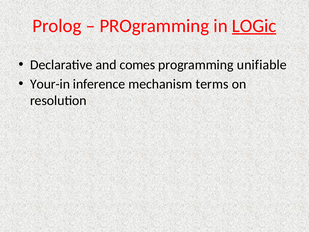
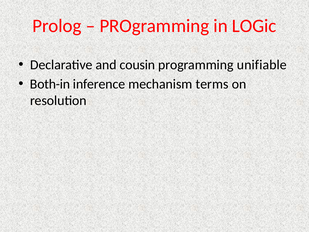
LOGic underline: present -> none (254, 26)
comes: comes -> cousin (137, 65)
Your-in: Your-in -> Both-in (50, 84)
